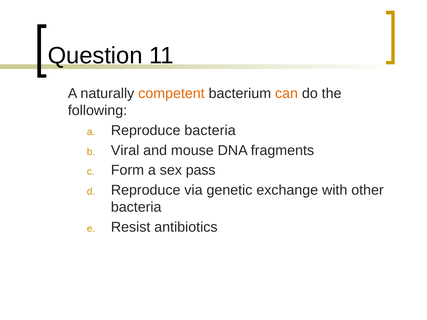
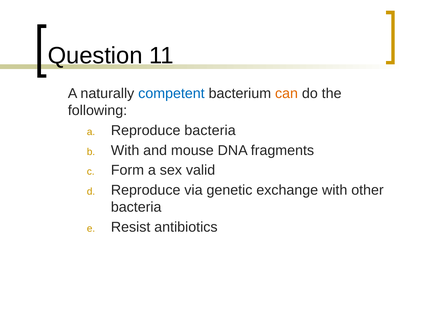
competent colour: orange -> blue (171, 94)
Viral: Viral -> With (125, 150)
pass: pass -> valid (201, 170)
